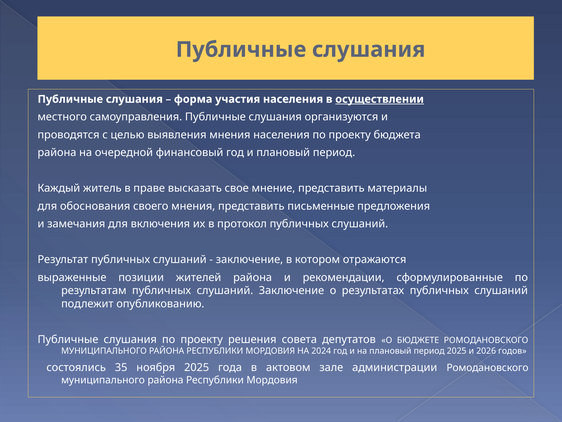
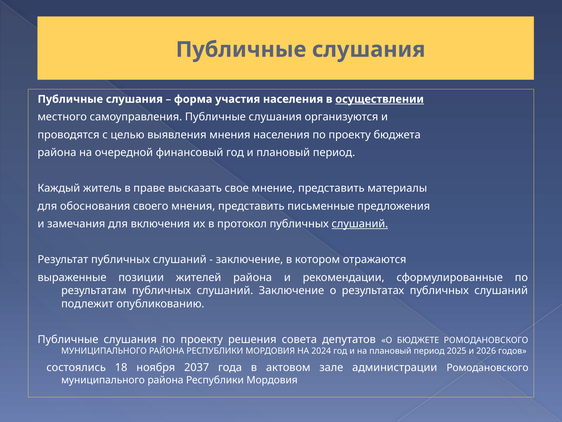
слушаний underline: none -> present (360, 224)
35: 35 -> 18 (121, 367)
ноября 2025: 2025 -> 2037 (197, 367)
